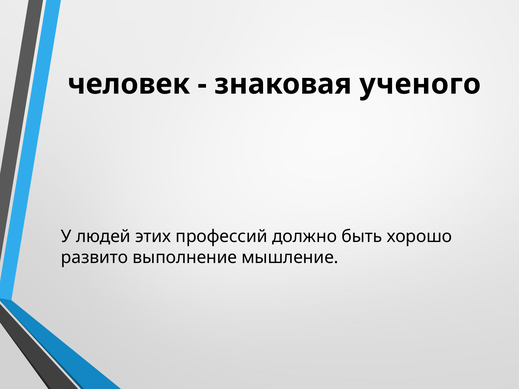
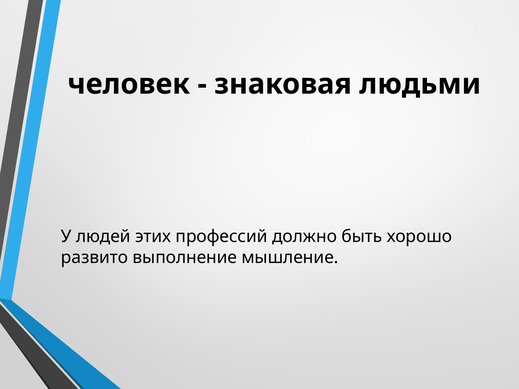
ученого: ученого -> людьми (420, 84)
